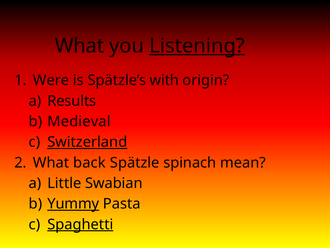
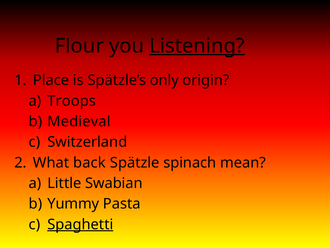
What: What -> Flour (79, 46)
Were: Were -> Place (51, 80)
with: with -> only (164, 80)
Results: Results -> Troops (72, 101)
Switzerland underline: present -> none (87, 142)
Yummy underline: present -> none (73, 203)
